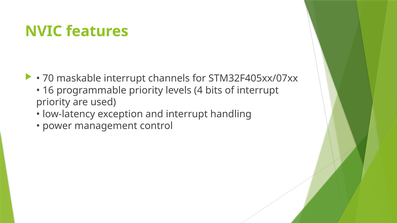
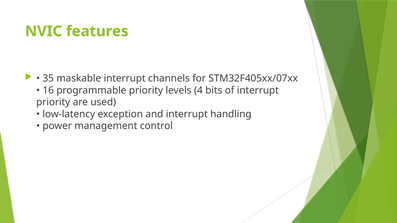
70: 70 -> 35 (48, 78)
